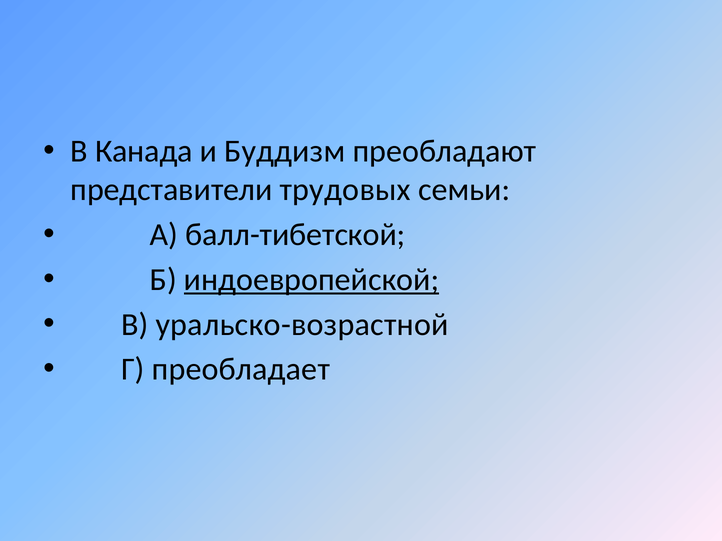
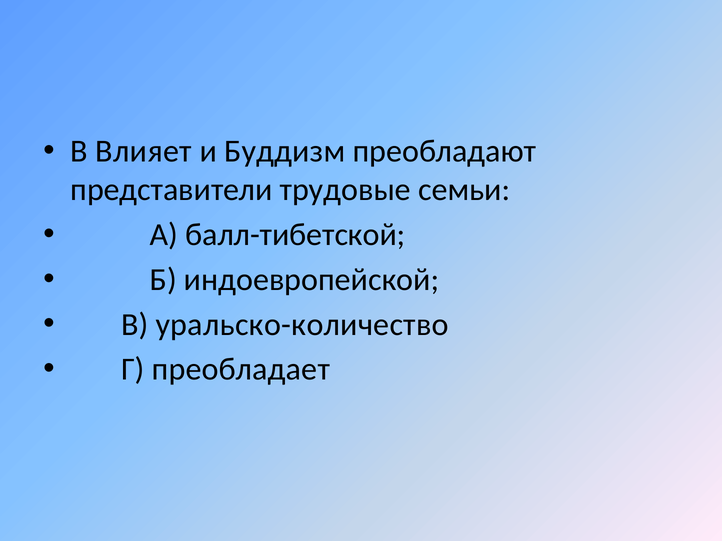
Канада: Канада -> Влияет (144, 151)
трудовых: трудовых -> трудовые (345, 190)
индоевропейской underline: present -> none (312, 280)
уральско-возрастной: уральско-возрастной -> уральско-количество (302, 325)
